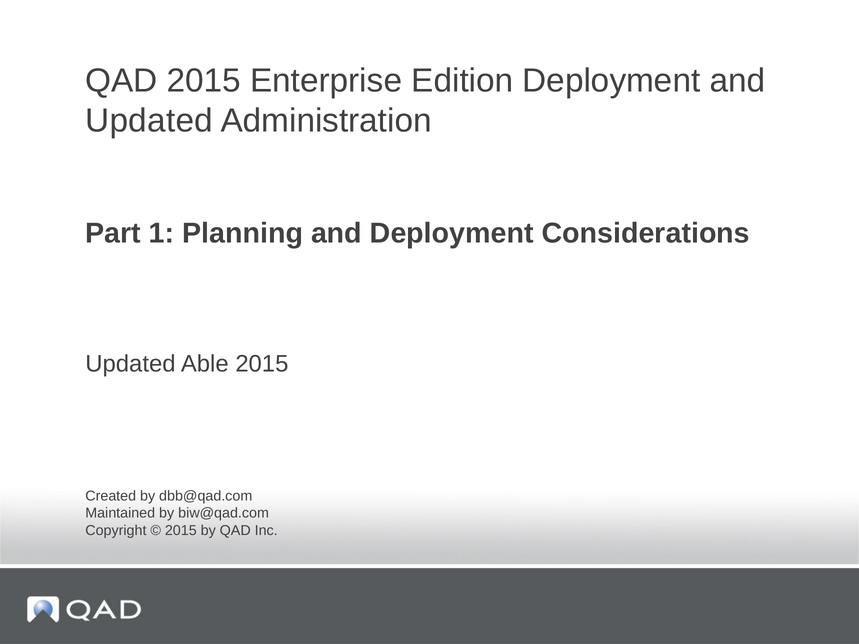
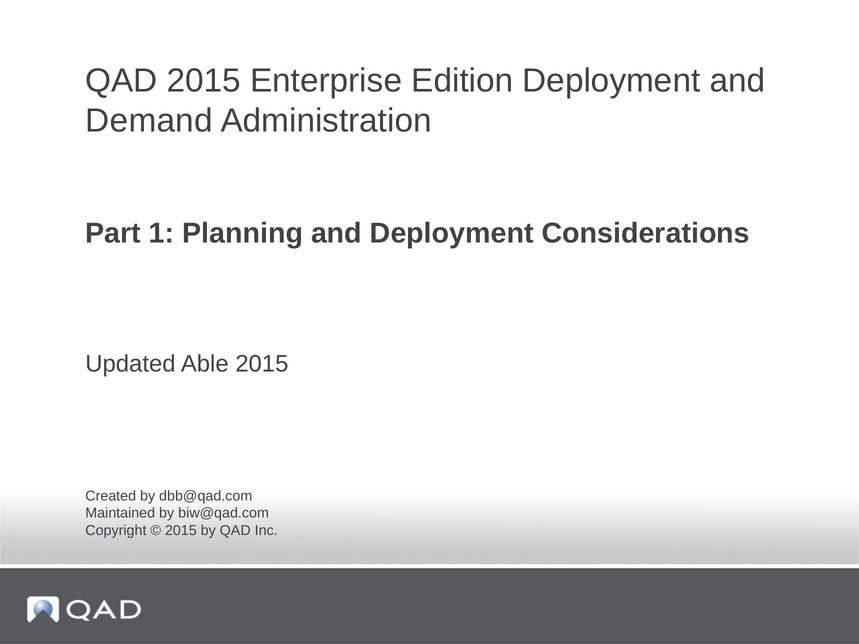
Updated: Updated -> Demand (149, 121)
